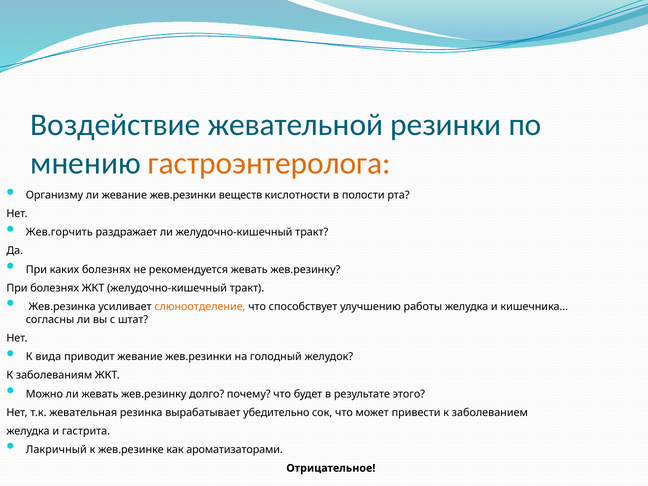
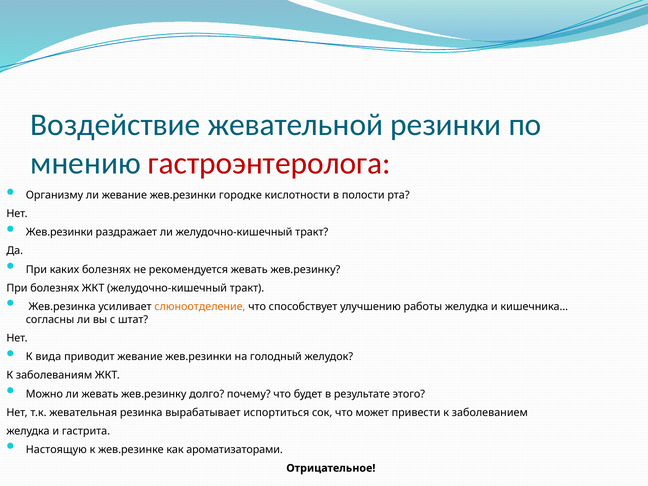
гастроэнтеролога colour: orange -> red (269, 163)
веществ: веществ -> городке (240, 195)
Жев.горчить: Жев.горчить -> Жев.резинки (59, 232)
убедительно: убедительно -> испортиться (276, 413)
Лакричный: Лакричный -> Настоящую (56, 450)
